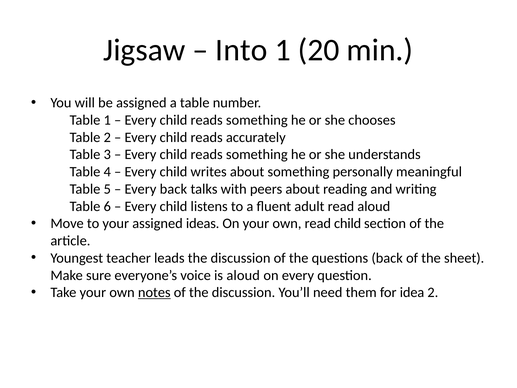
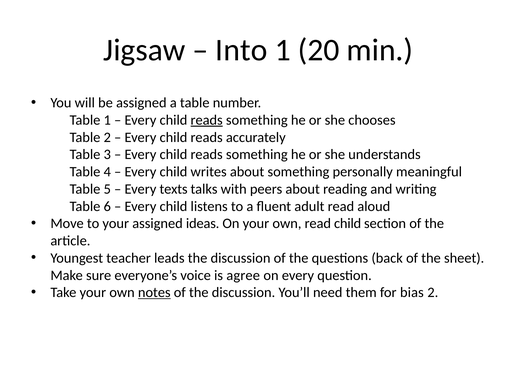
reads underline: none -> present (207, 120)
Every back: back -> texts (174, 189)
is aloud: aloud -> agree (243, 275)
idea: idea -> bias (412, 292)
